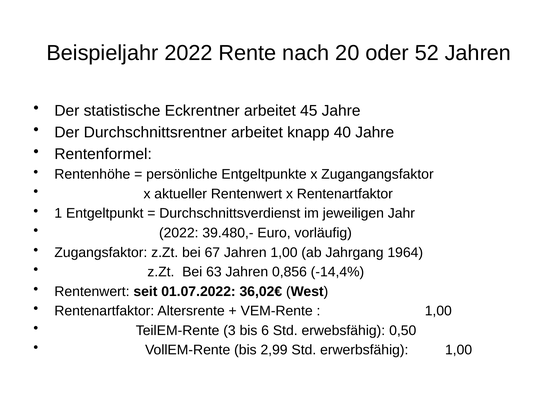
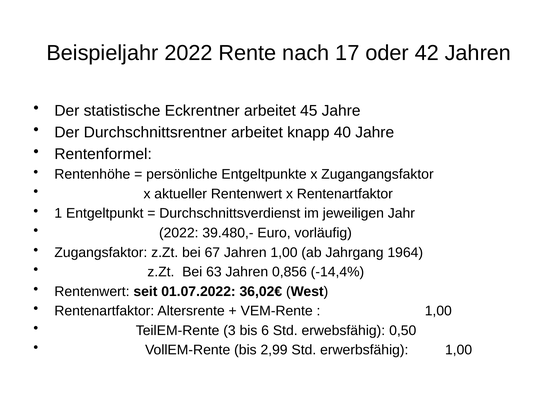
20: 20 -> 17 (347, 53)
52: 52 -> 42 (427, 53)
